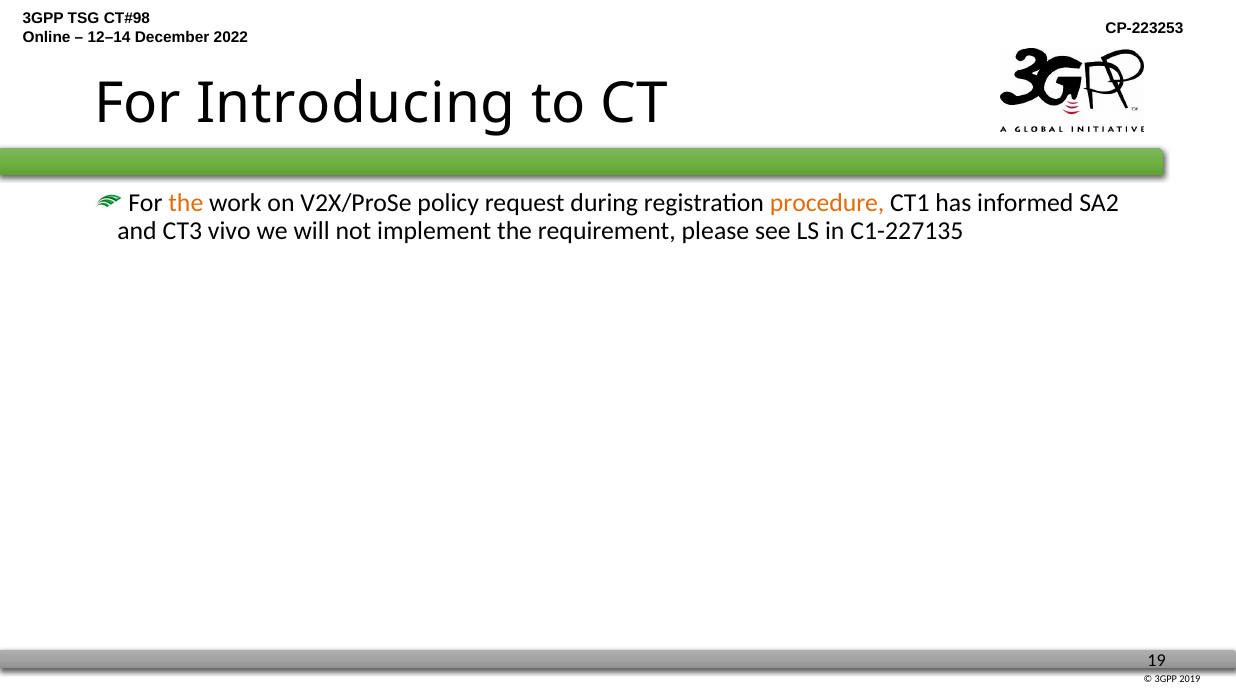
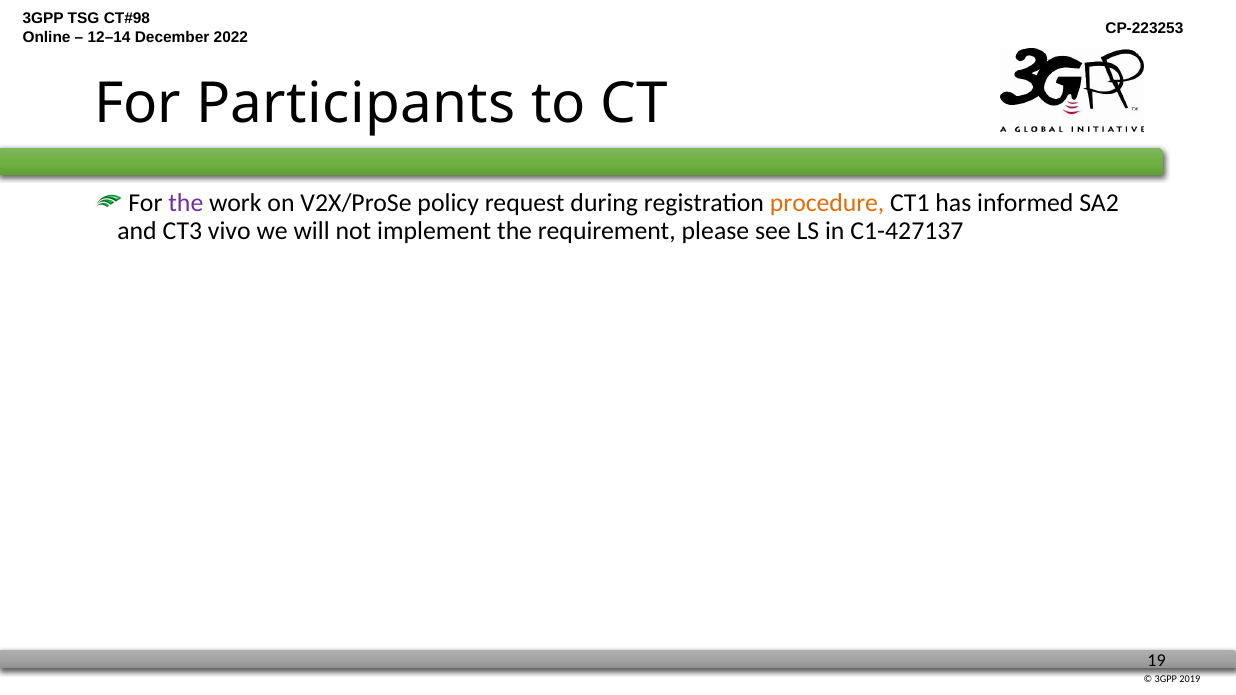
Introducing: Introducing -> Participants (356, 104)
the colour: orange -> purple (186, 203)
C1-227135: C1-227135 -> C1-427137 (907, 231)
